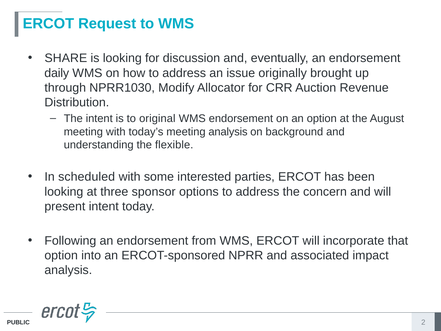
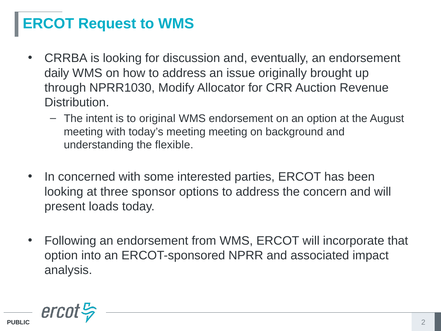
SHARE: SHARE -> CRRBA (66, 58)
meeting analysis: analysis -> meeting (228, 132)
scheduled: scheduled -> concerned (87, 177)
present intent: intent -> loads (104, 206)
